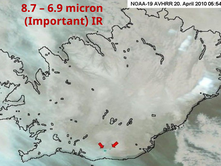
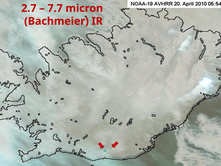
8.7: 8.7 -> 2.7 (29, 8)
6.9: 6.9 -> 7.7 (55, 8)
Important: Important -> Bachmeier (56, 21)
